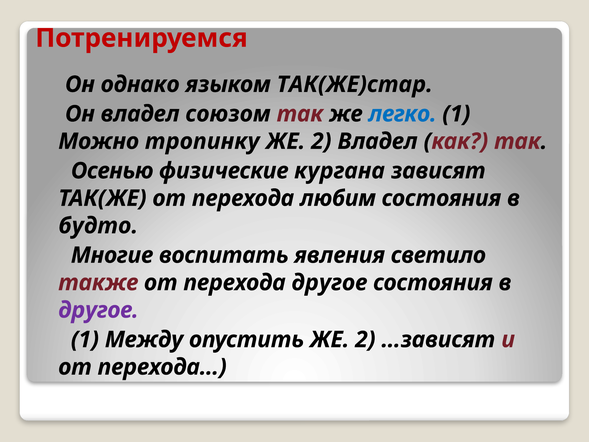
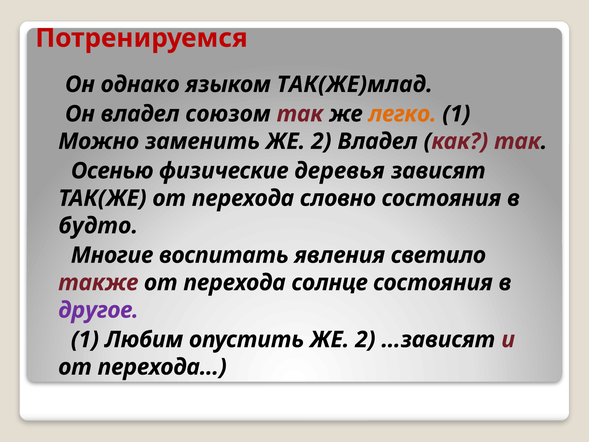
ТАК(ЖЕ)стар: ТАК(ЖЕ)стар -> ТАК(ЖЕ)млад (355, 84)
легко colour: blue -> orange (402, 114)
тропинку: тропинку -> заменить (202, 141)
кургана: кургана -> деревья (340, 171)
любим: любим -> словно (338, 198)
перехода другое: другое -> солнце (330, 283)
Между: Между -> Любим (144, 339)
